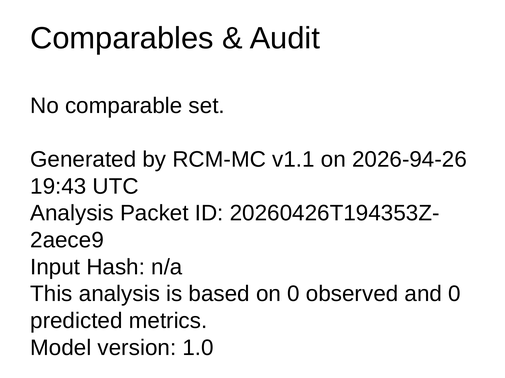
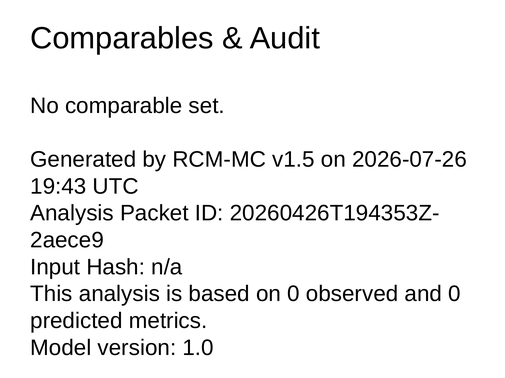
v1.1: v1.1 -> v1.5 (293, 160)
2026-94-26: 2026-94-26 -> 2026-07-26 (409, 160)
